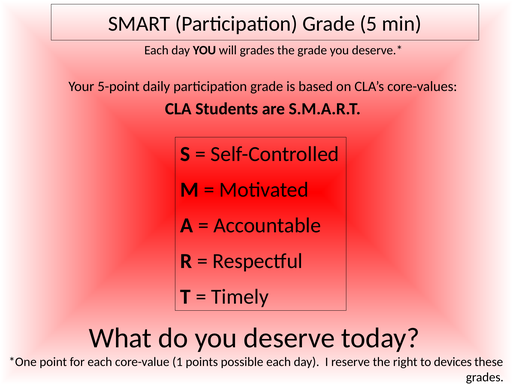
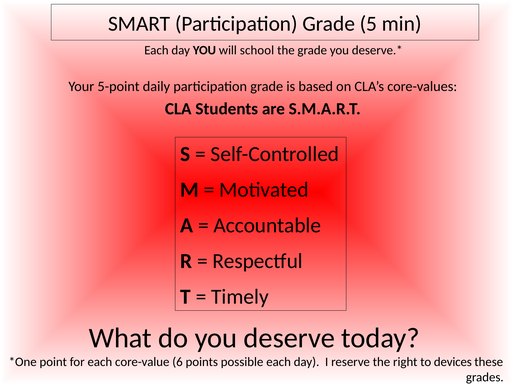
will grades: grades -> school (257, 50)
1: 1 -> 6 (177, 362)
